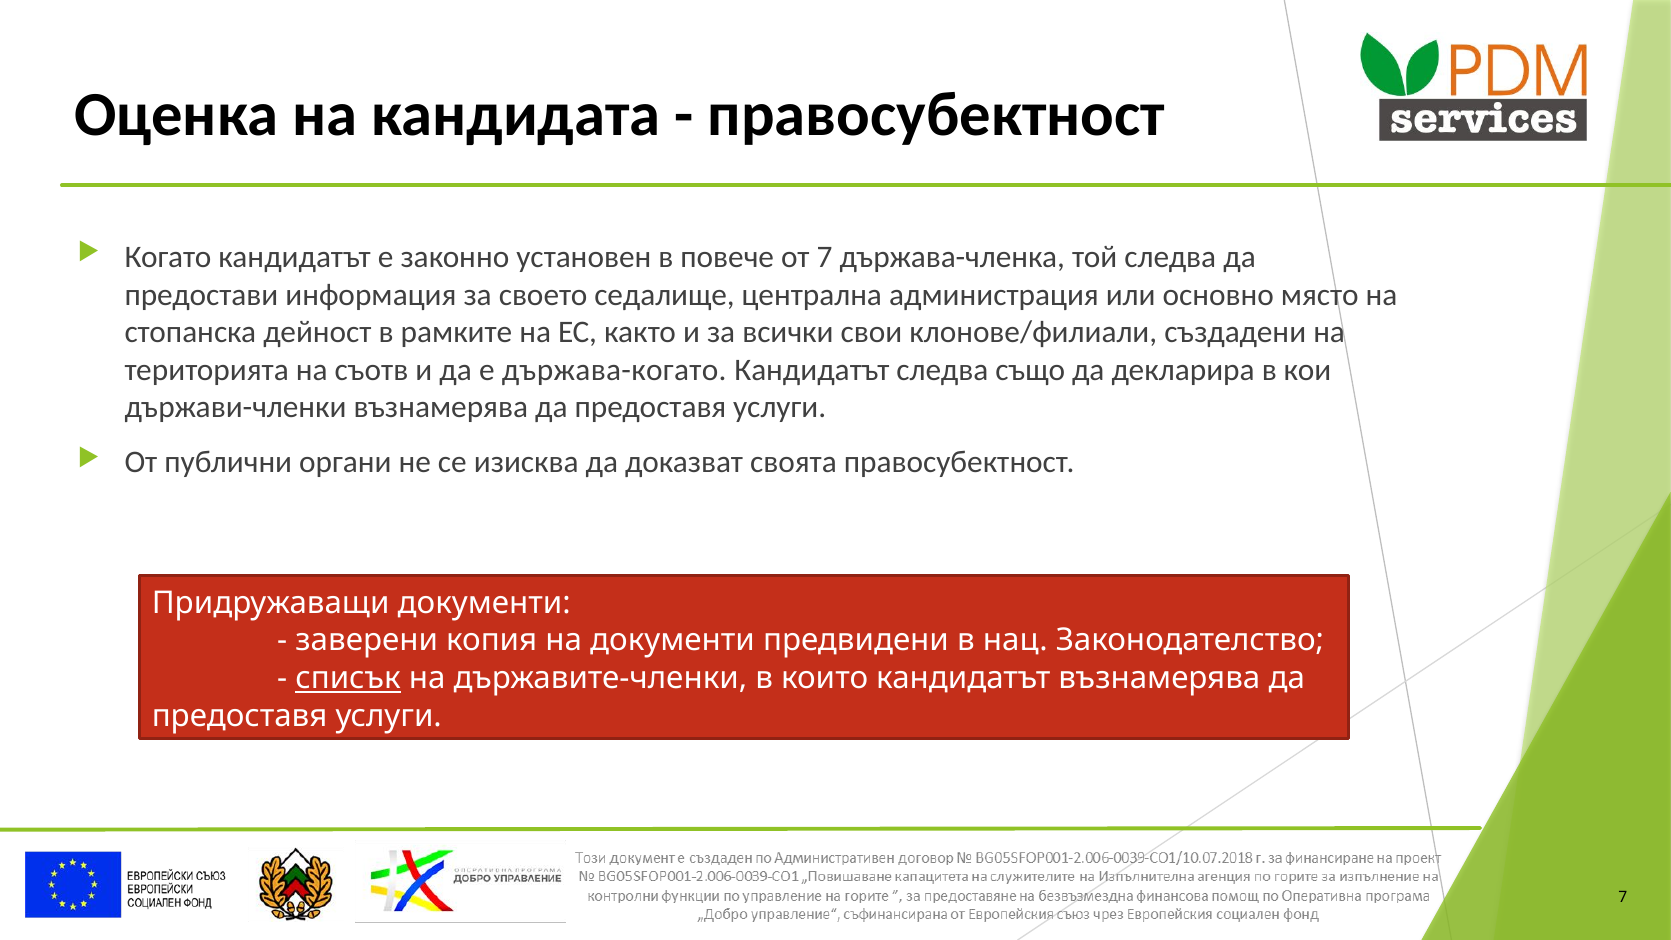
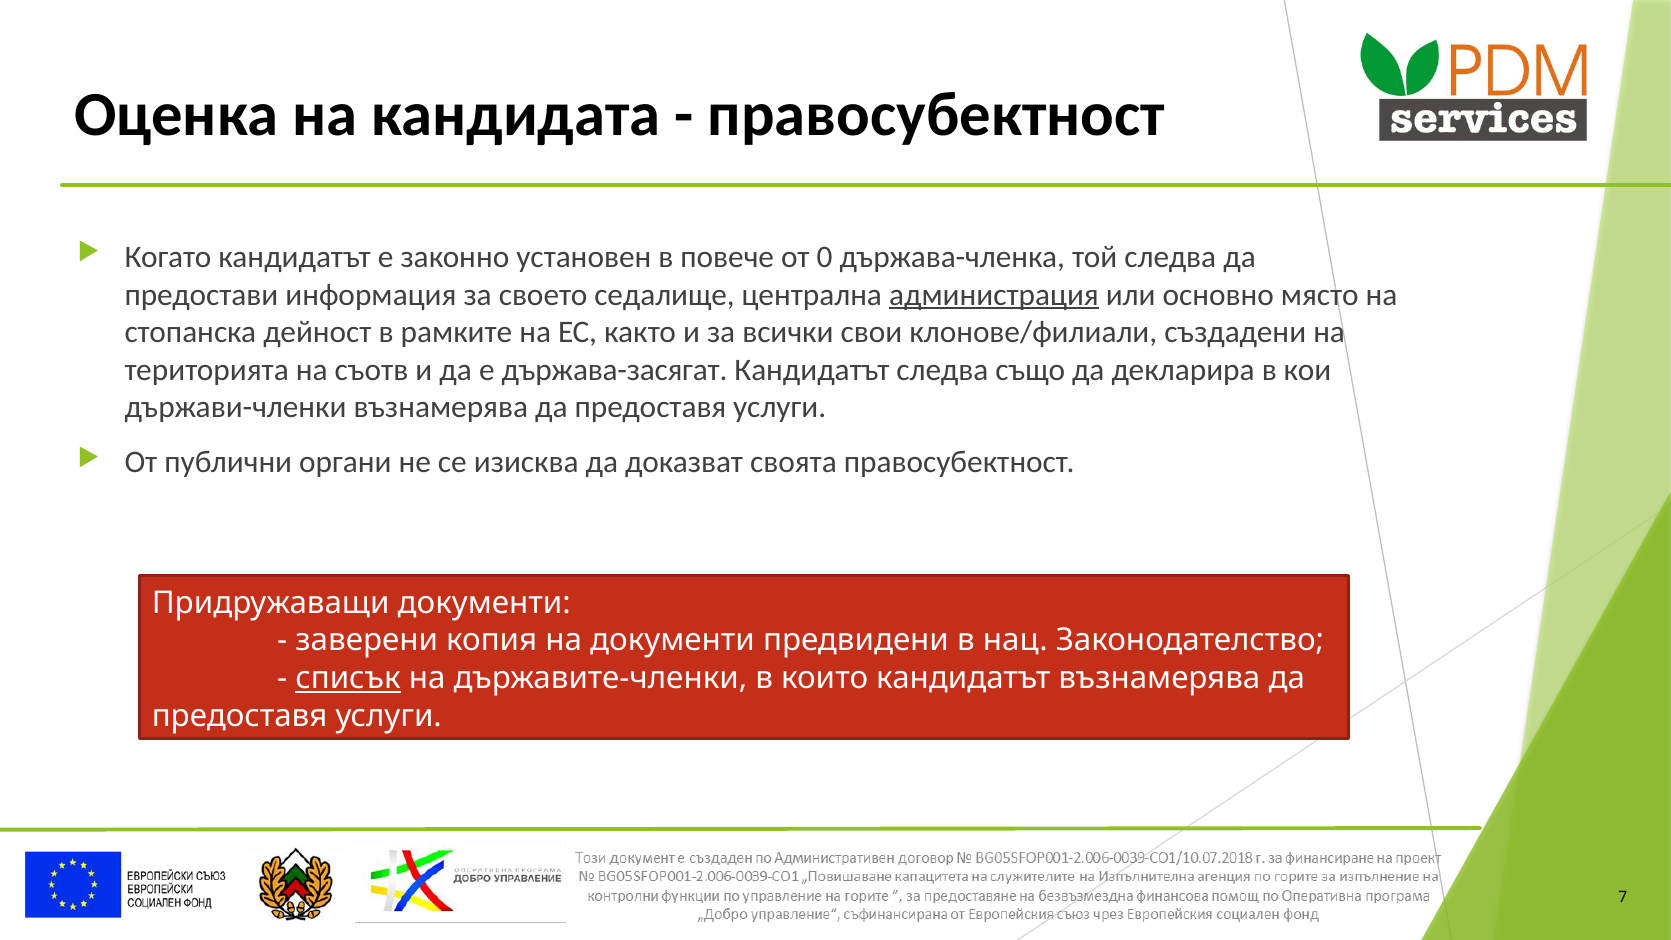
от 7: 7 -> 0 (825, 257)
администрация underline: none -> present (994, 295)
държава-когато: държава-когато -> държава-засягат (615, 370)
